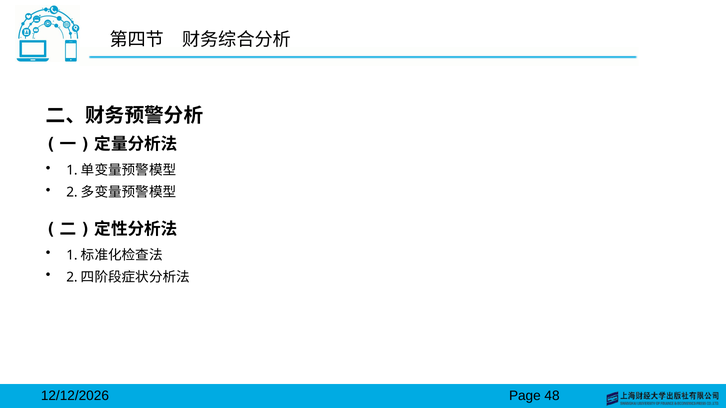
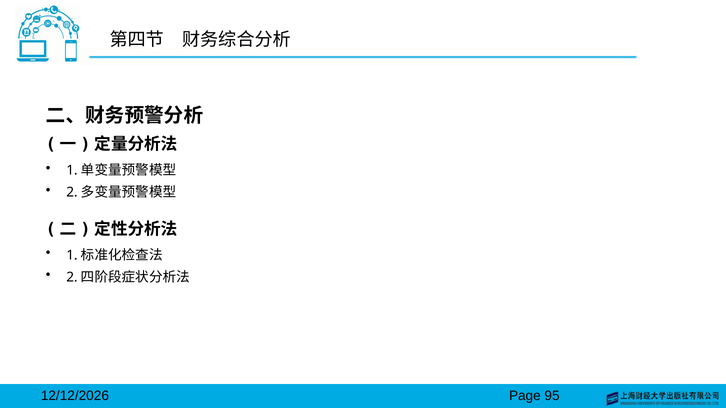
48: 48 -> 95 (552, 396)
